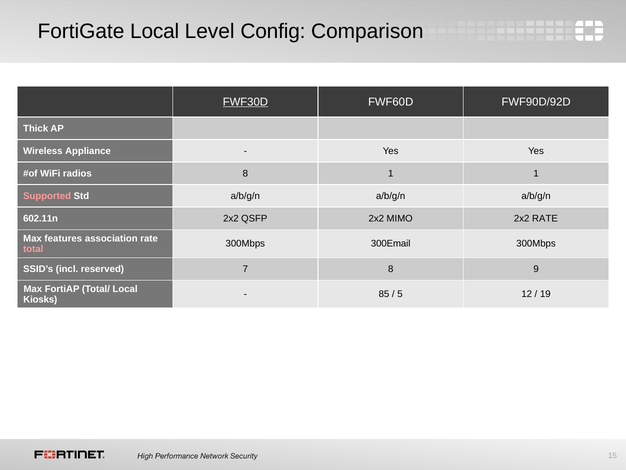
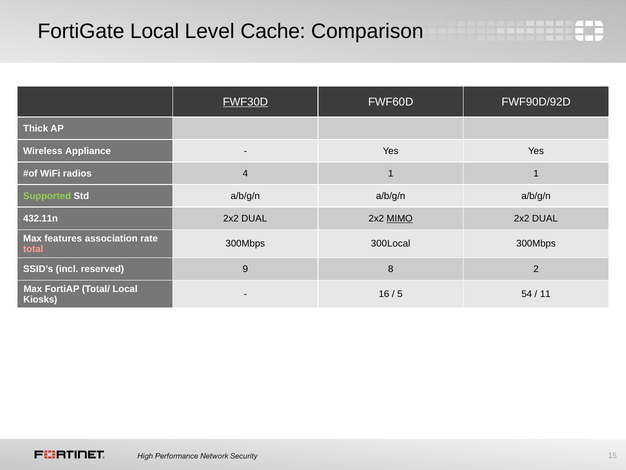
Config: Config -> Cache (273, 32)
radios 8: 8 -> 4 (245, 173)
Supported colour: pink -> light green (47, 196)
602.11n: 602.11n -> 432.11n (41, 218)
QSFP: QSFP -> DUAL (254, 218)
MIMO underline: none -> present (400, 218)
RATE: RATE -> DUAL (545, 218)
300Email: 300Email -> 300Local (391, 244)
7: 7 -> 9 (245, 269)
9: 9 -> 2 (536, 269)
85: 85 -> 16 (384, 294)
12: 12 -> 54 (527, 294)
19: 19 -> 11 (545, 294)
